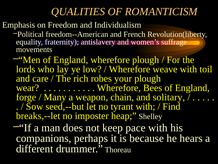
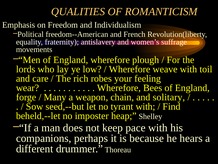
your plough: plough -> feeling (148, 78)
breaks,--let: breaks,--let -> beheld,--let (38, 115)
